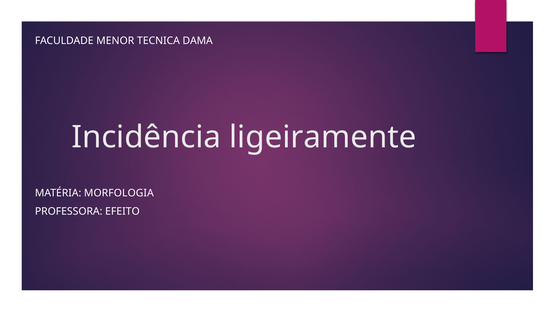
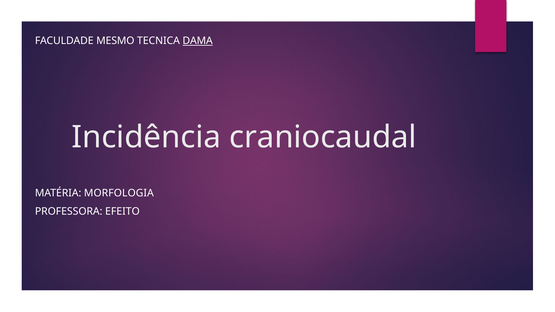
MENOR: MENOR -> MESMO (115, 41)
DAMA underline: none -> present (198, 41)
ligeiramente: ligeiramente -> craniocaudal (323, 137)
